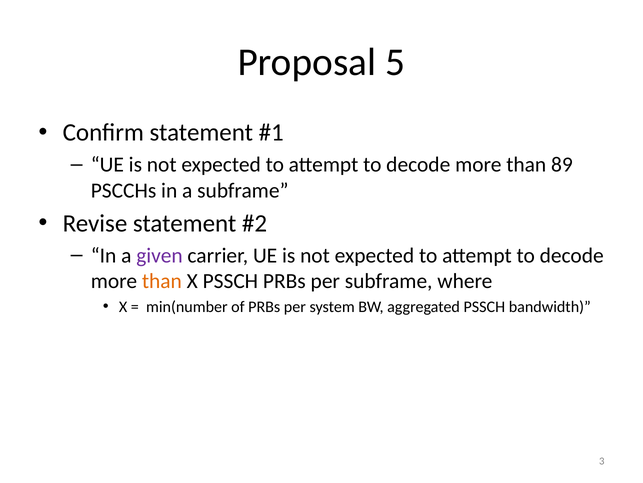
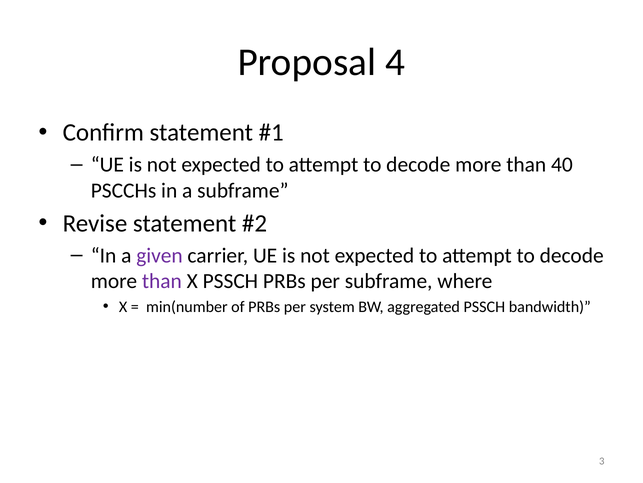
5: 5 -> 4 (395, 62)
89: 89 -> 40 (562, 164)
than colour: orange -> purple (162, 281)
